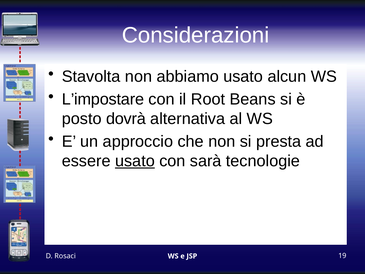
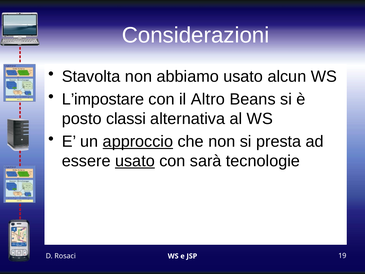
Root: Root -> Altro (208, 99)
dovrà: dovrà -> classi (126, 119)
approccio underline: none -> present (138, 141)
